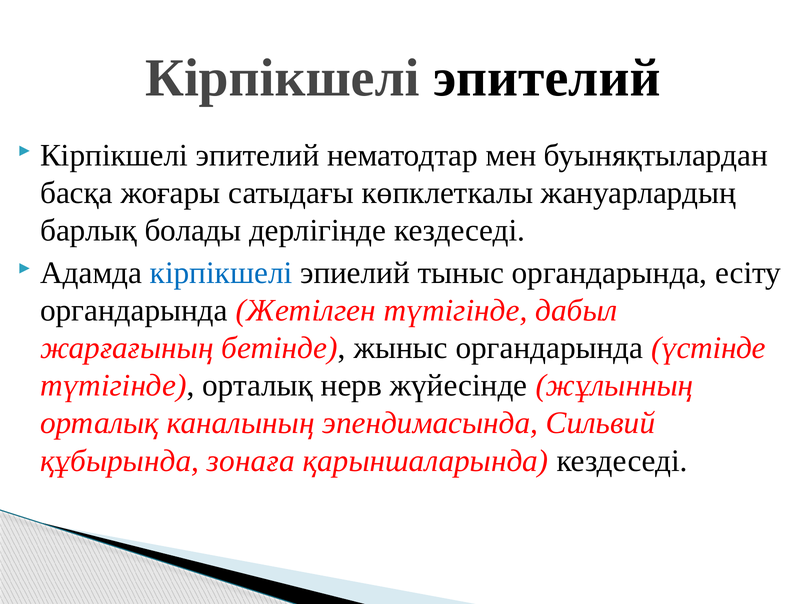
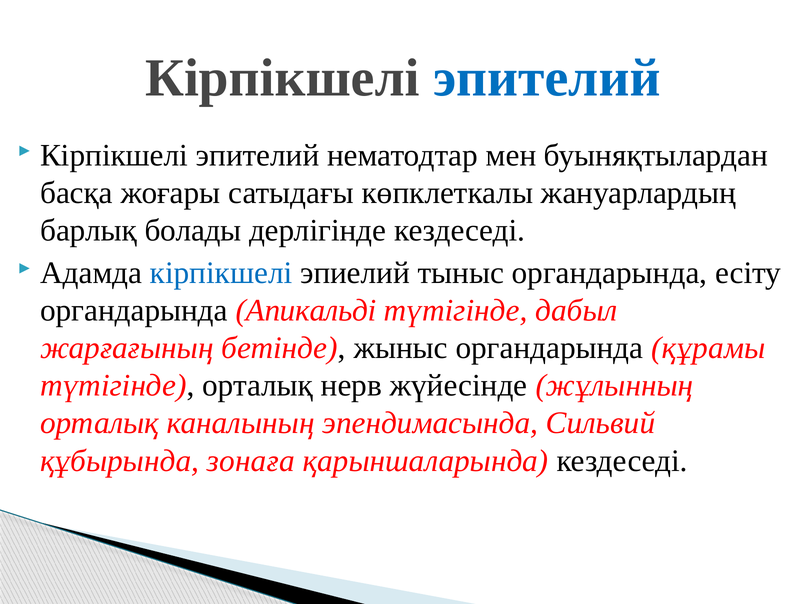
эпителий colour: black -> blue (547, 78)
Жетілген: Жетілген -> Апикальді (306, 311)
үстінде: үстінде -> құрамы (708, 348)
